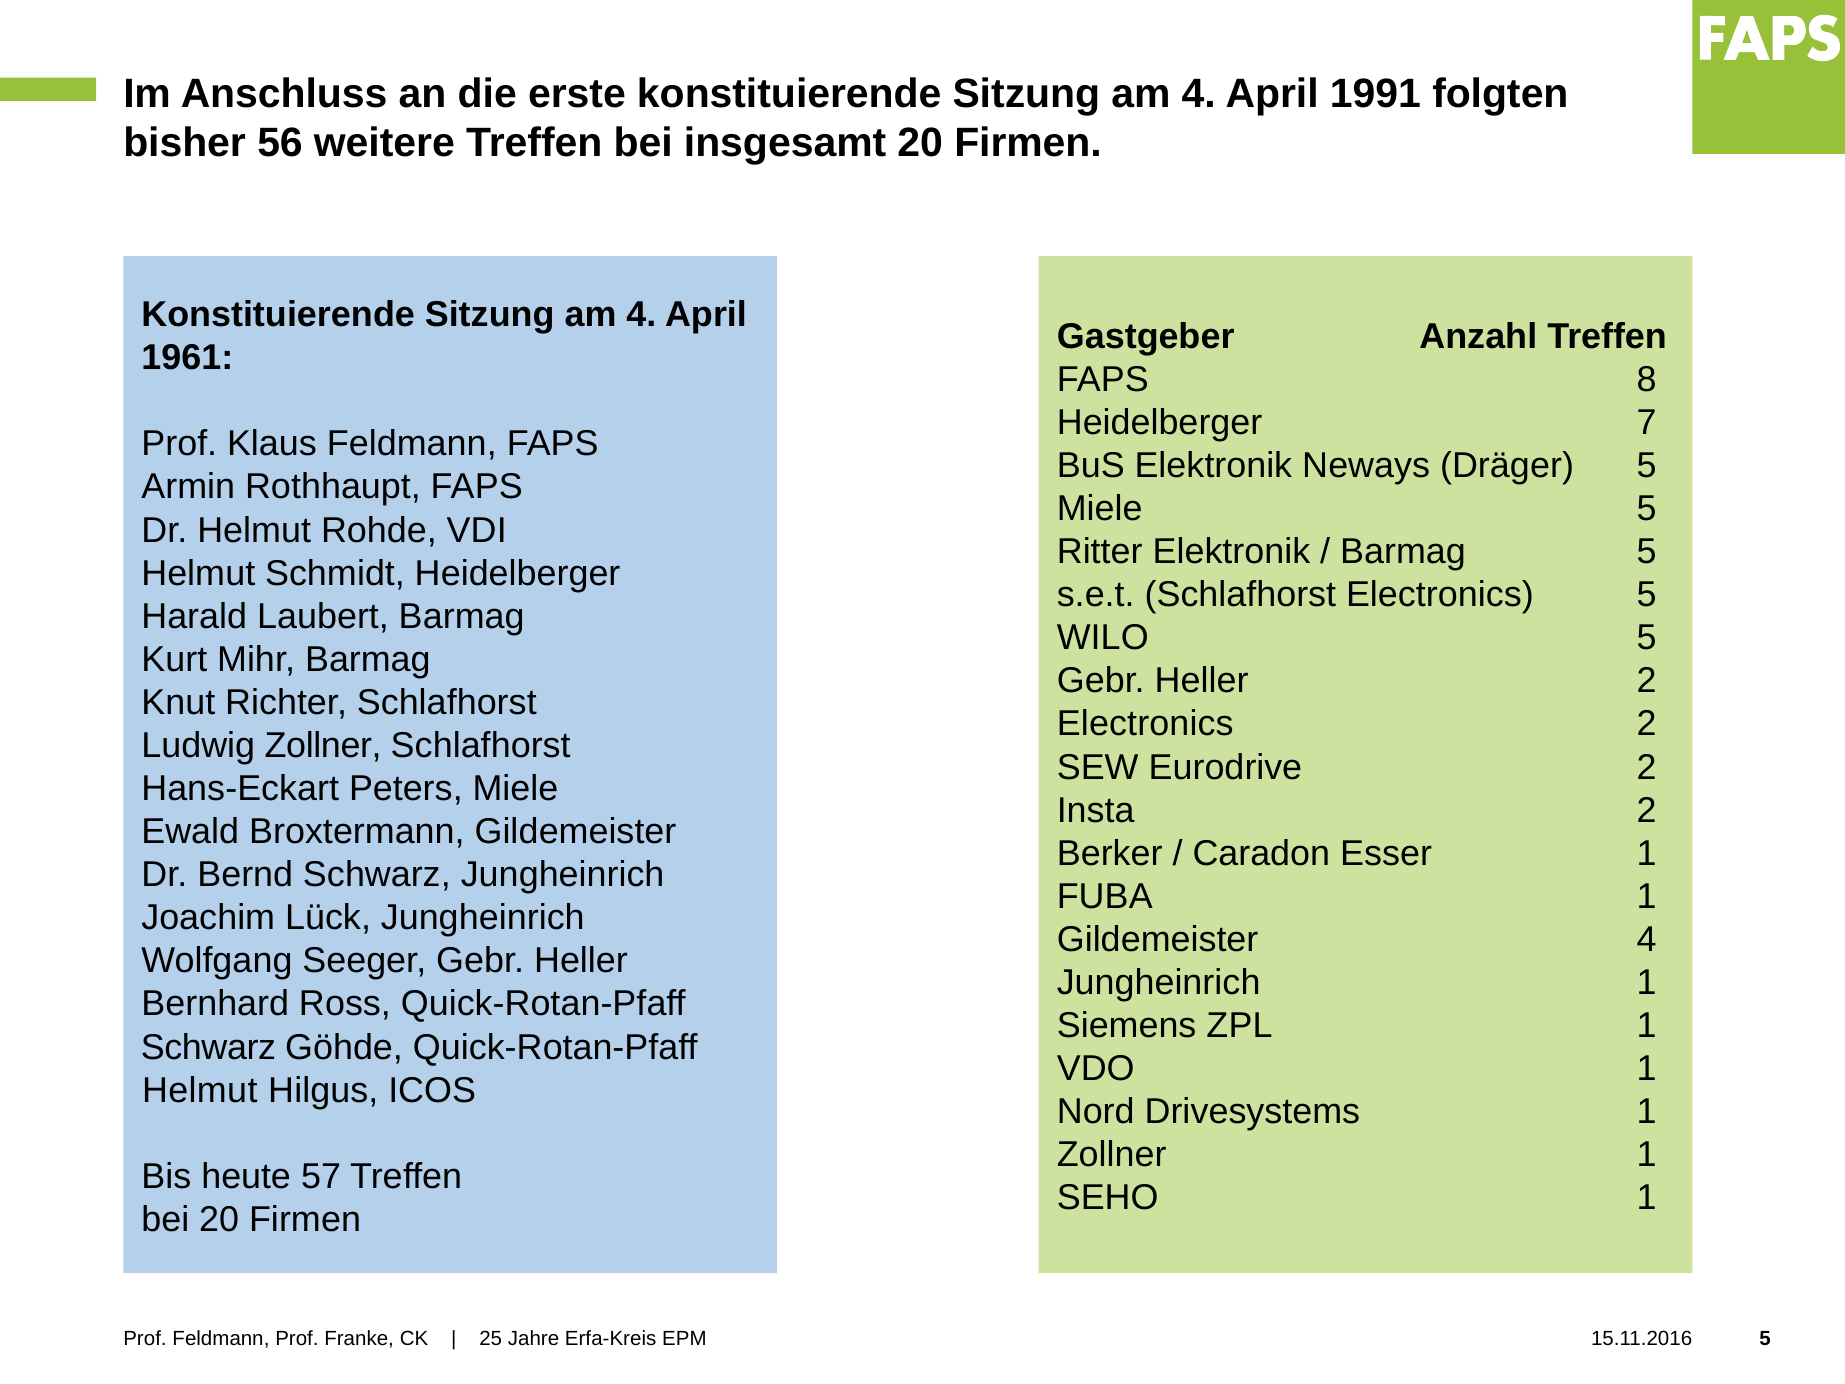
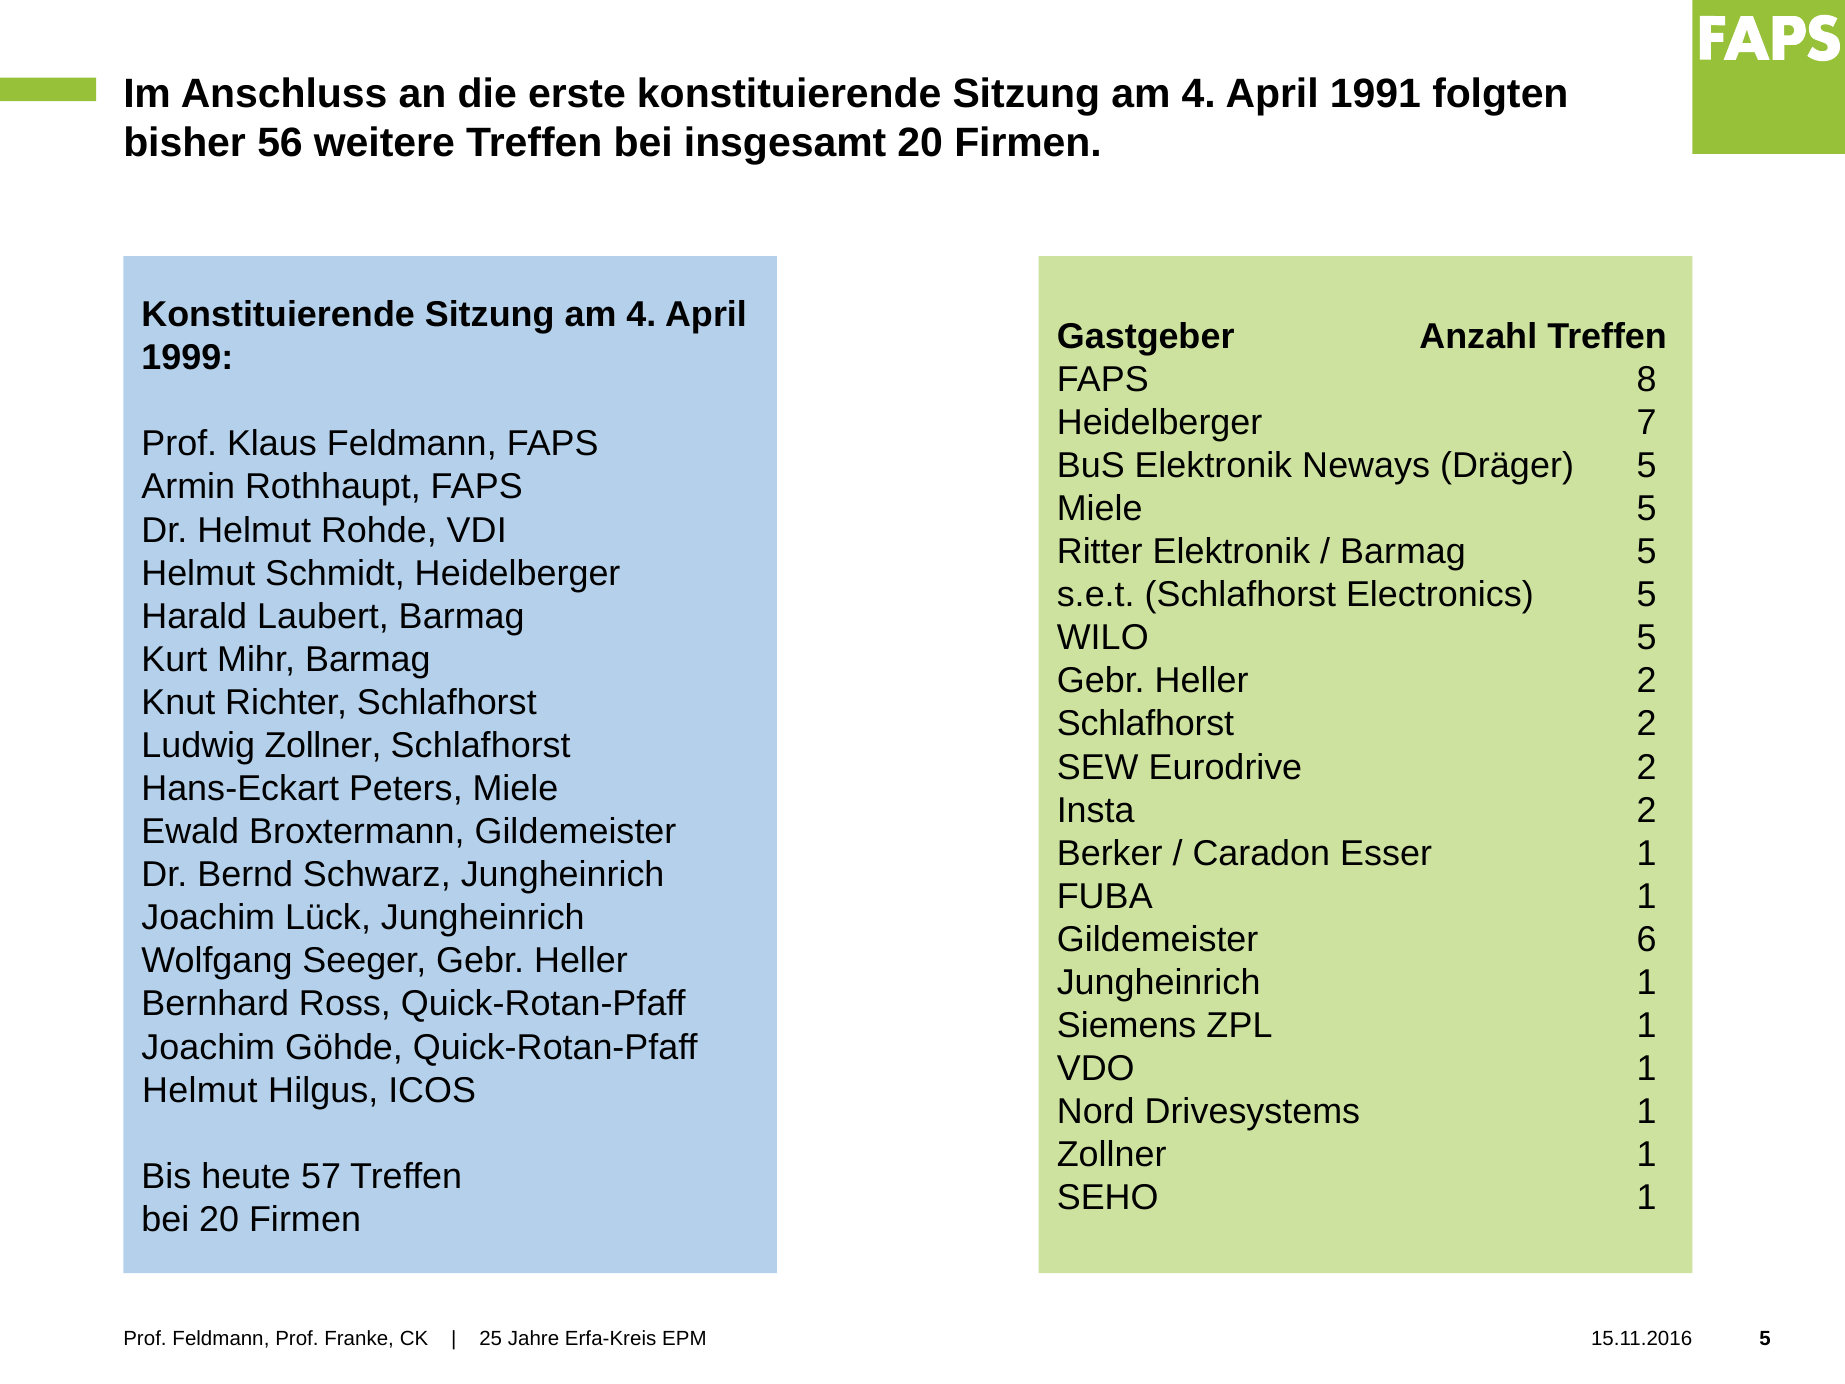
1961: 1961 -> 1999 (187, 358)
Electronics: Electronics -> Schlafhorst (1145, 724)
Gildemeister 4: 4 -> 6 (1647, 939)
Schwarz: Schwarz -> Joachim (208, 1047)
